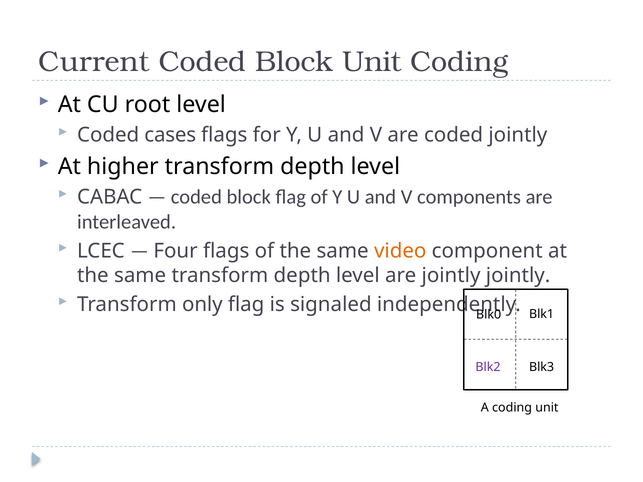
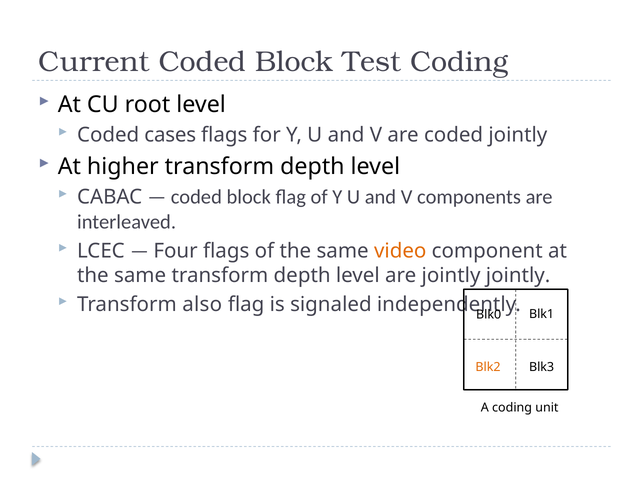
Block Unit: Unit -> Test (372, 62)
only: only -> also (202, 305)
Blk2 colour: purple -> orange (488, 367)
